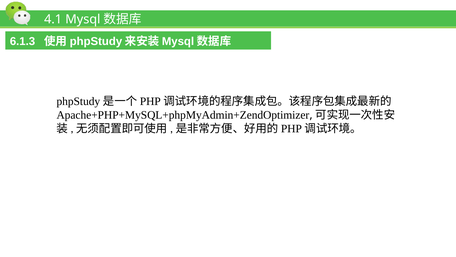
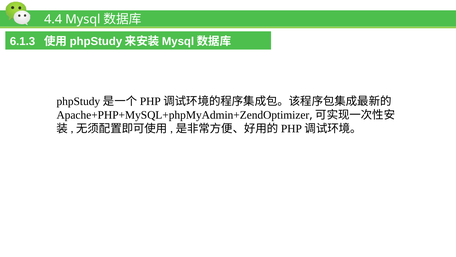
4.1: 4.1 -> 4.4 (53, 19)
